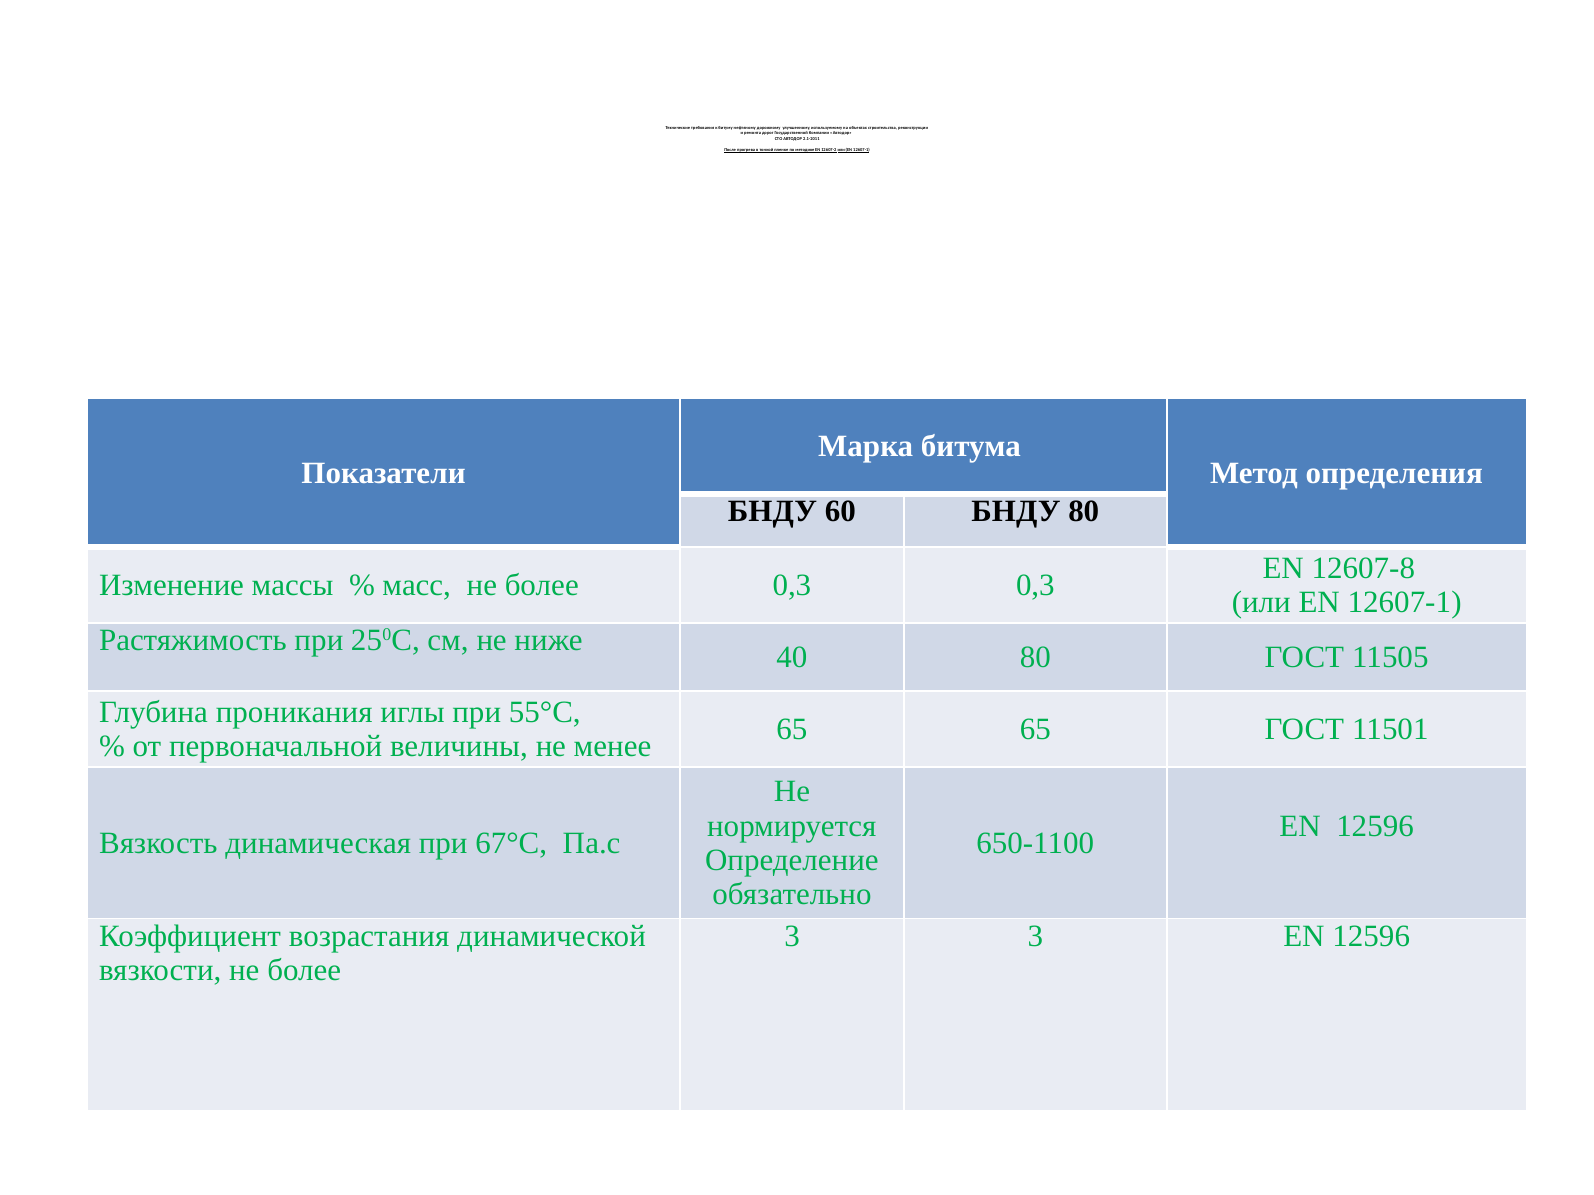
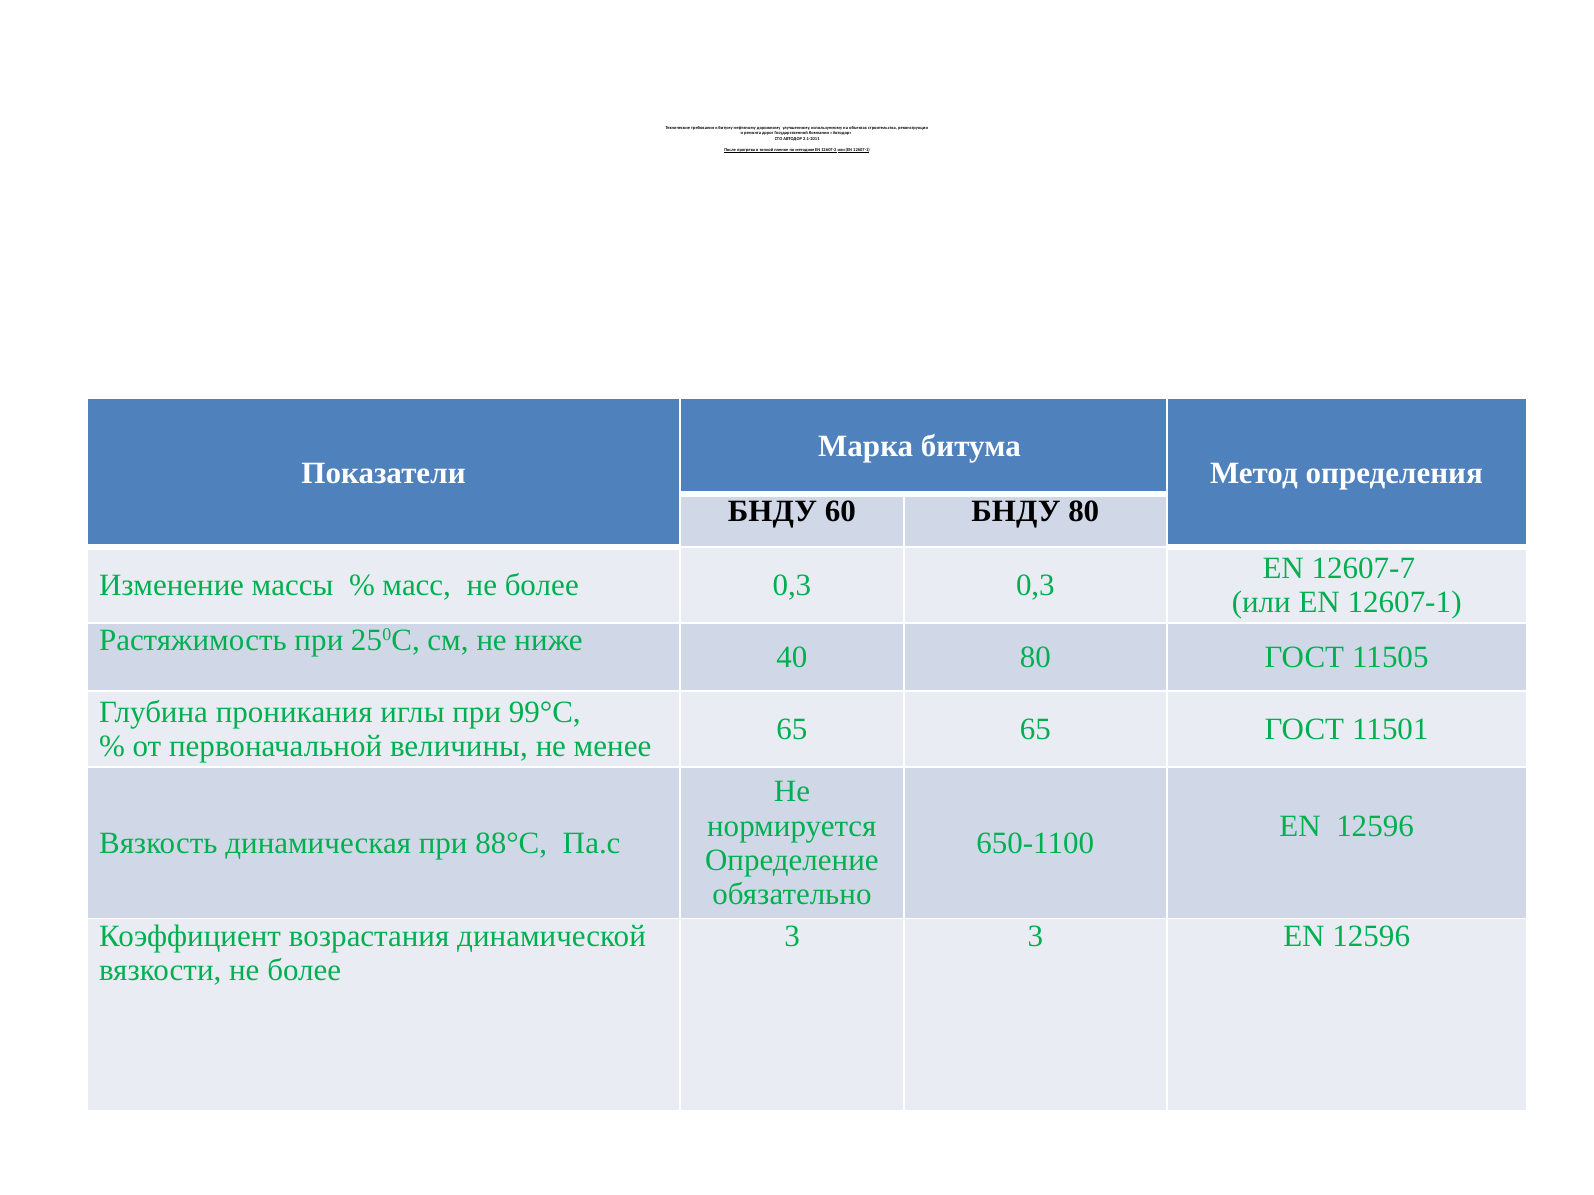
12607-8: 12607-8 -> 12607-7 (1363, 568)
55°С: 55°С -> 99°С (545, 713)
67°С: 67°С -> 88°С (511, 843)
